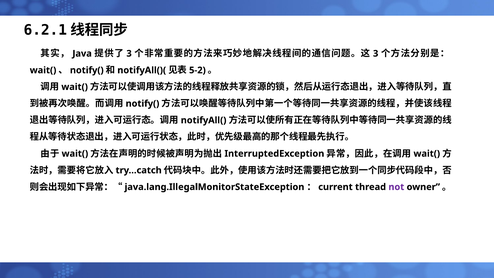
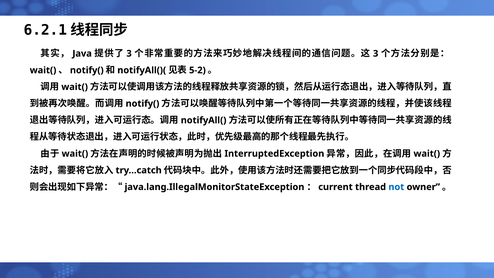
not colour: purple -> blue (396, 187)
